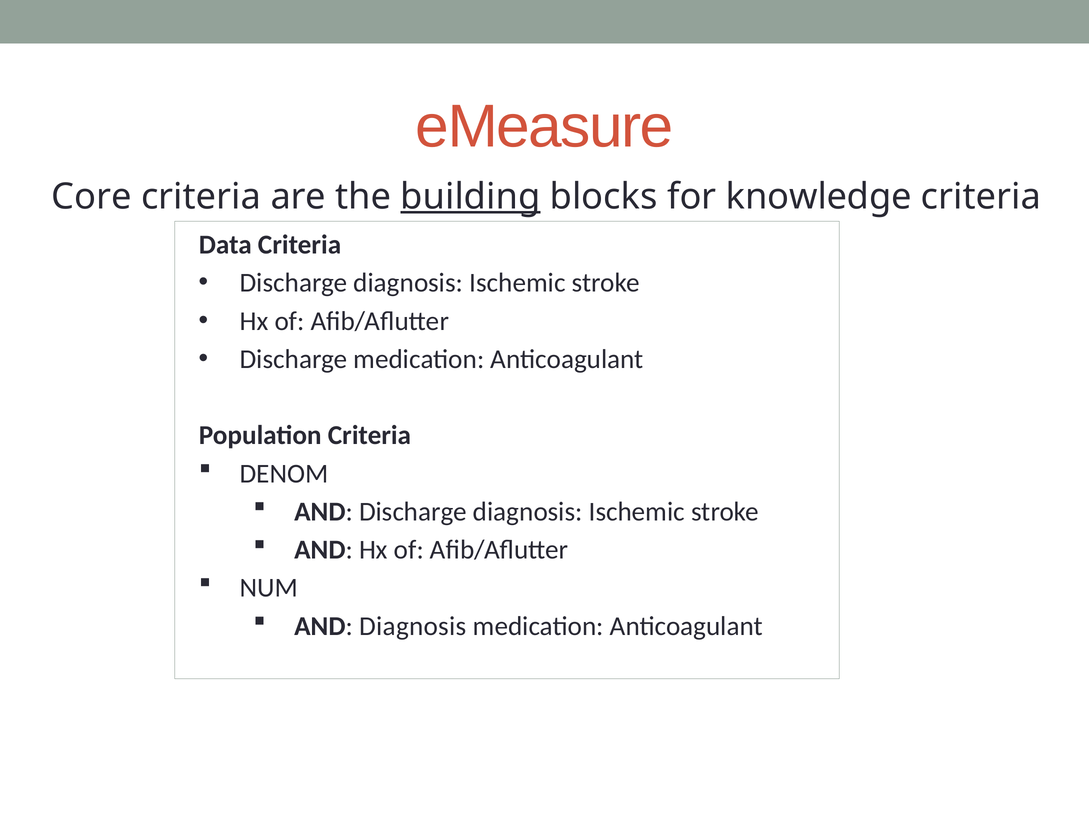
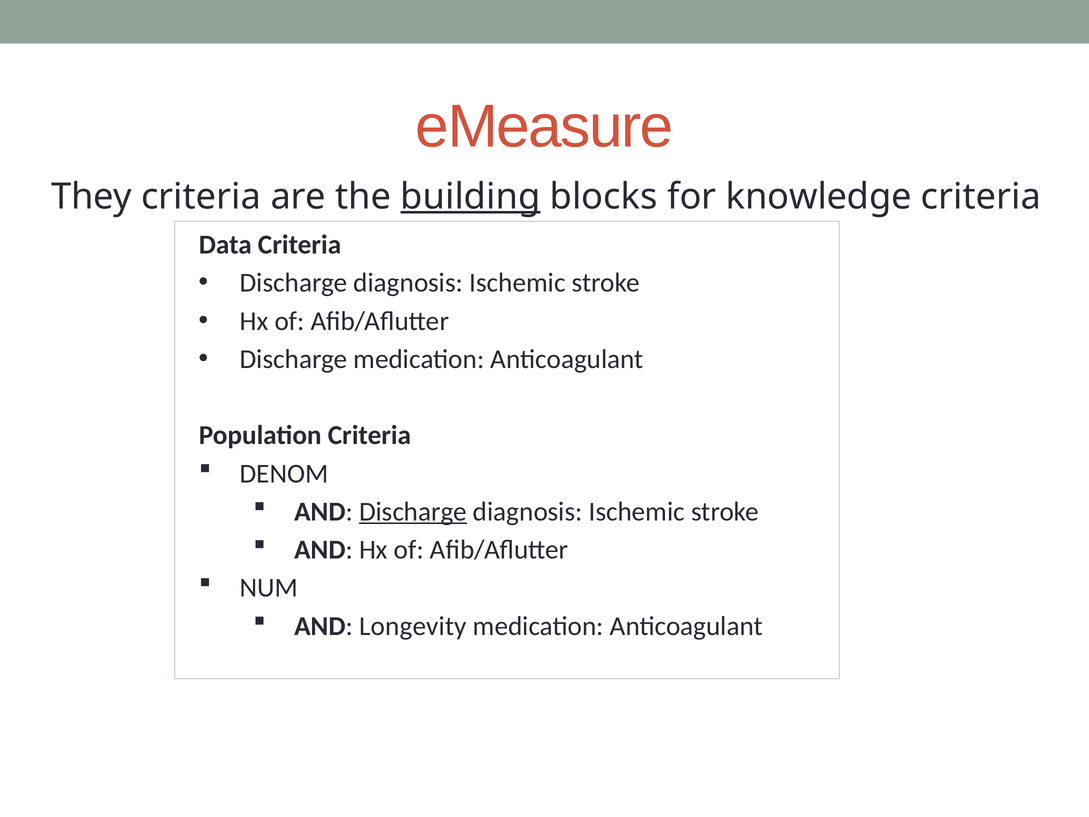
Core: Core -> They (92, 197)
Discharge underline: none -> present (413, 512)
AND Diagnosis: Diagnosis -> Longevity (413, 626)
